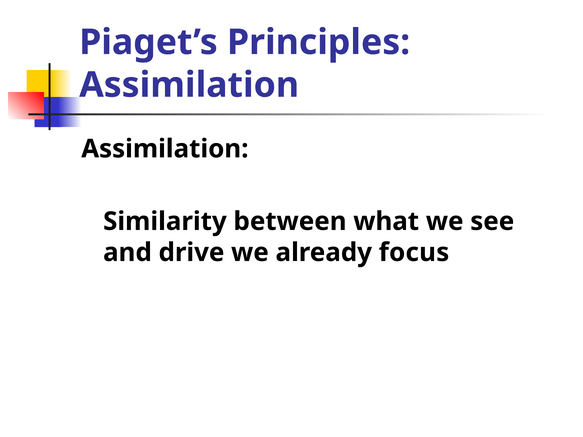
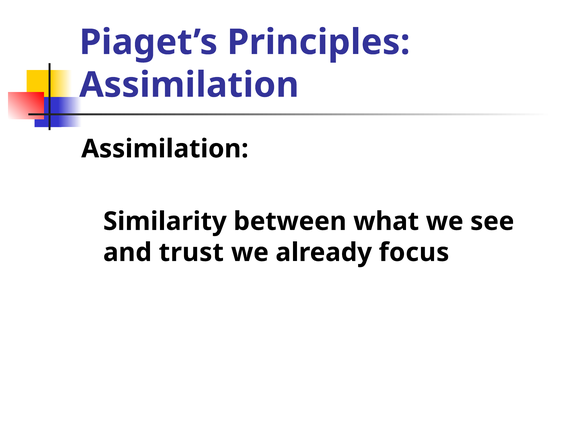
drive: drive -> trust (191, 253)
